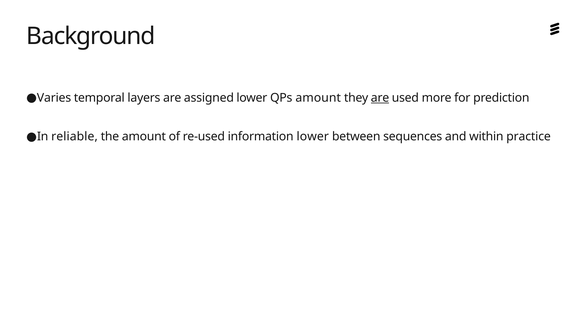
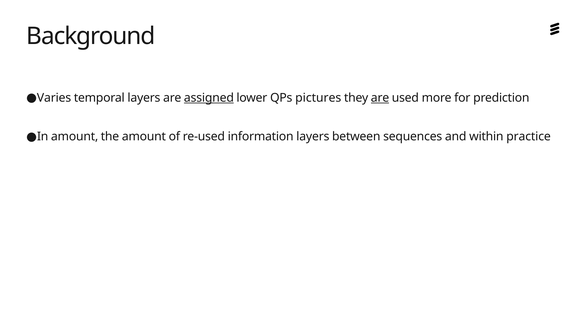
assigned underline: none -> present (209, 98)
QPs amount: amount -> pictures (318, 98)
In reliable: reliable -> amount (75, 137)
information lower: lower -> layers (313, 137)
